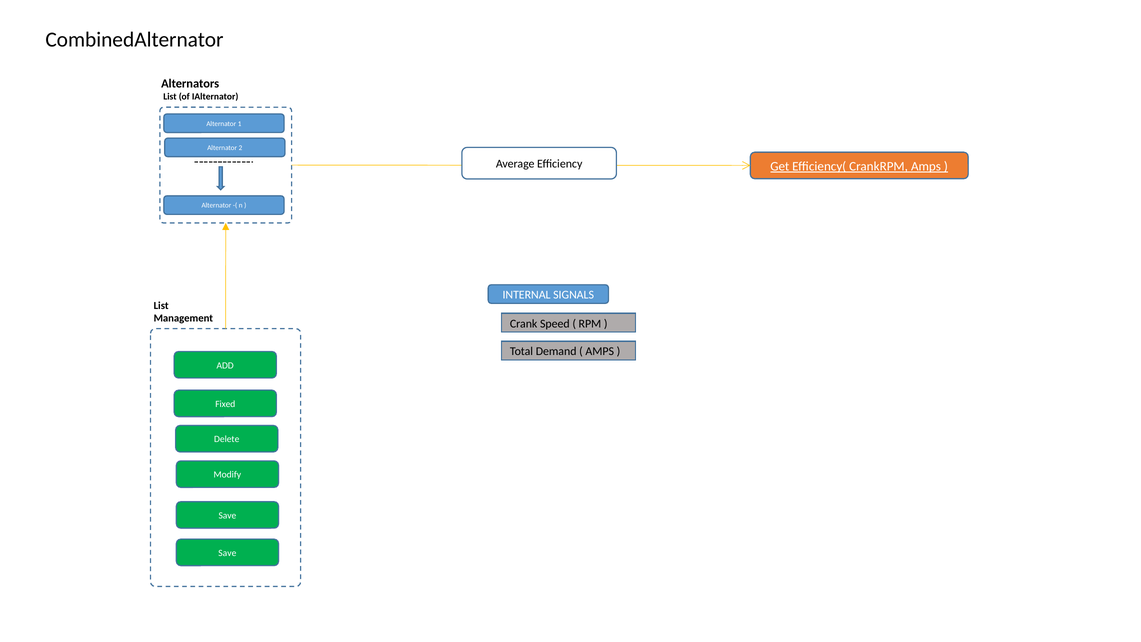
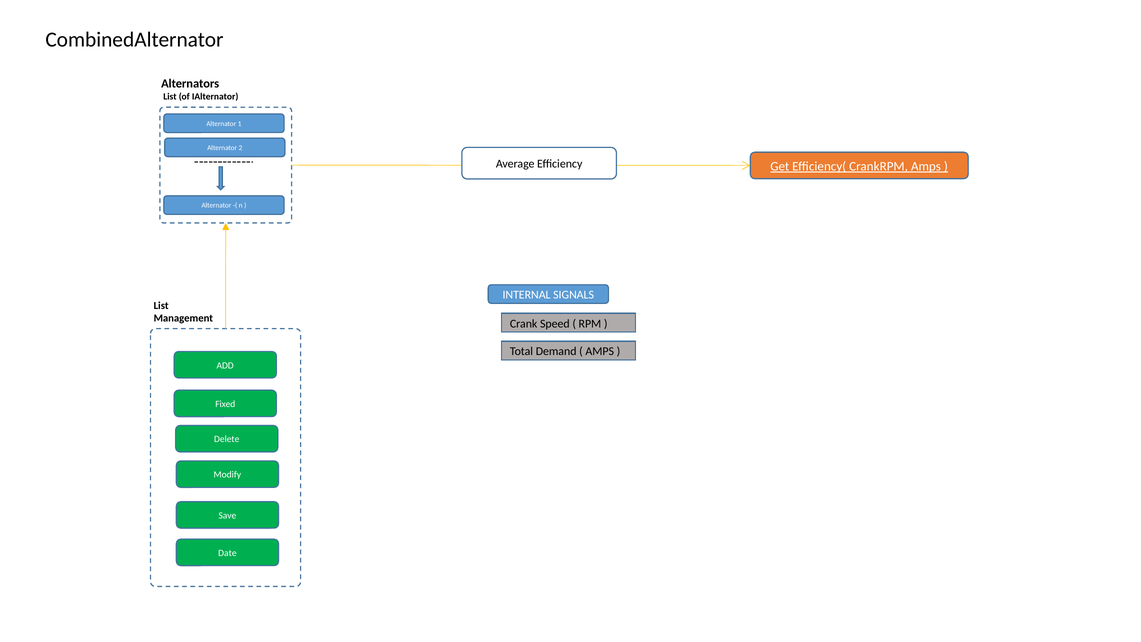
Save: Save -> Date (227, 553)
